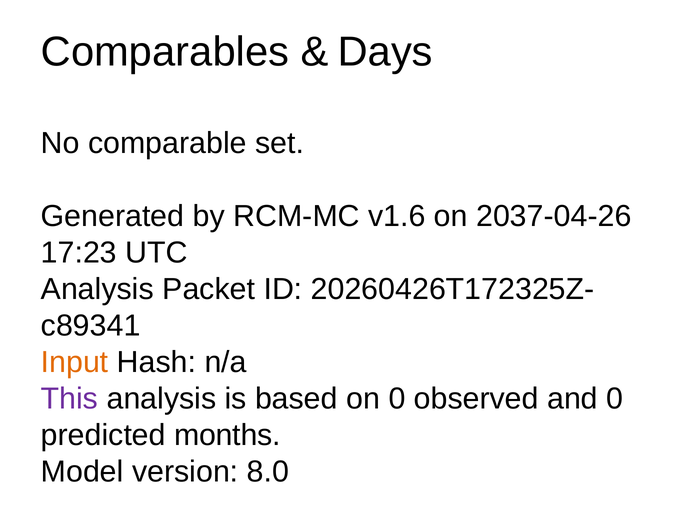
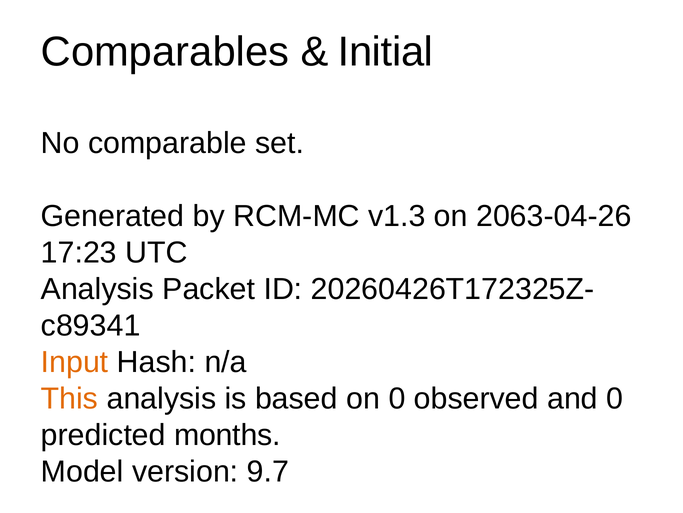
Days: Days -> Initial (385, 52)
v1.6: v1.6 -> v1.3 (397, 216)
2037-04-26: 2037-04-26 -> 2063-04-26 (554, 216)
This colour: purple -> orange (70, 398)
8.0: 8.0 -> 9.7 (268, 471)
